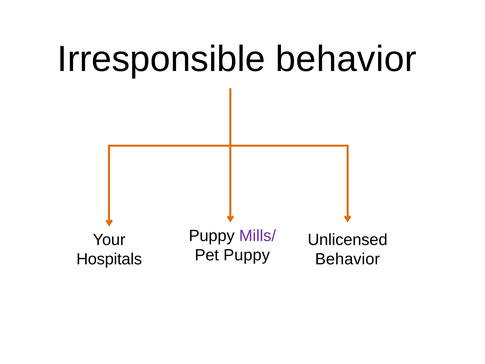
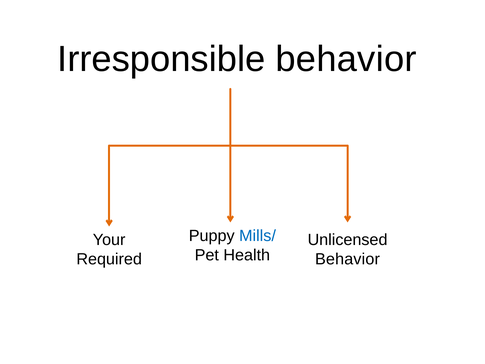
Mills/ colour: purple -> blue (257, 236)
Pet Puppy: Puppy -> Health (247, 255)
Hospitals: Hospitals -> Required (109, 259)
